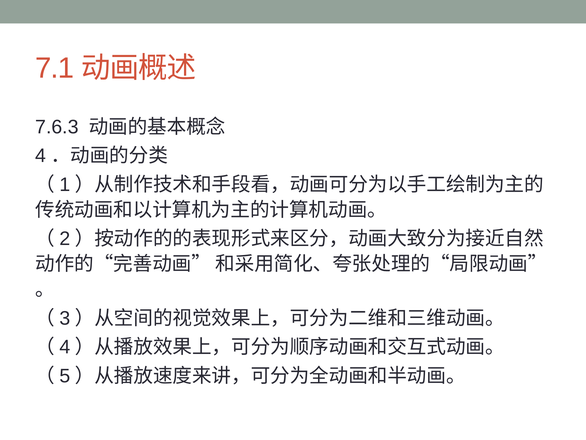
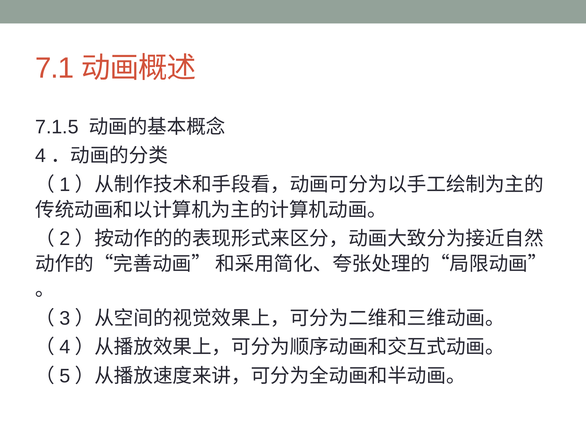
7.6.3: 7.6.3 -> 7.1.5 (57, 127)
